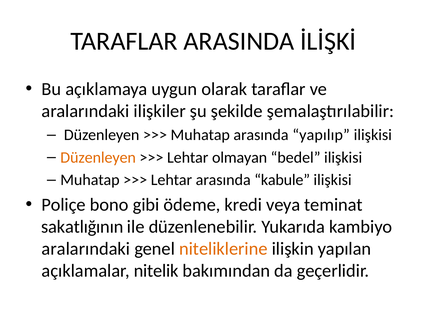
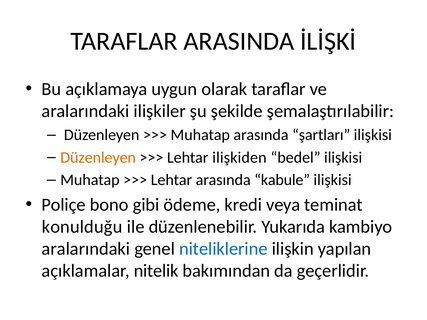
yapılıp: yapılıp -> şartları (321, 135)
olmayan: olmayan -> ilişkiden (239, 158)
sakatlığının: sakatlığının -> konulduğu (82, 227)
niteliklerine colour: orange -> blue (223, 249)
